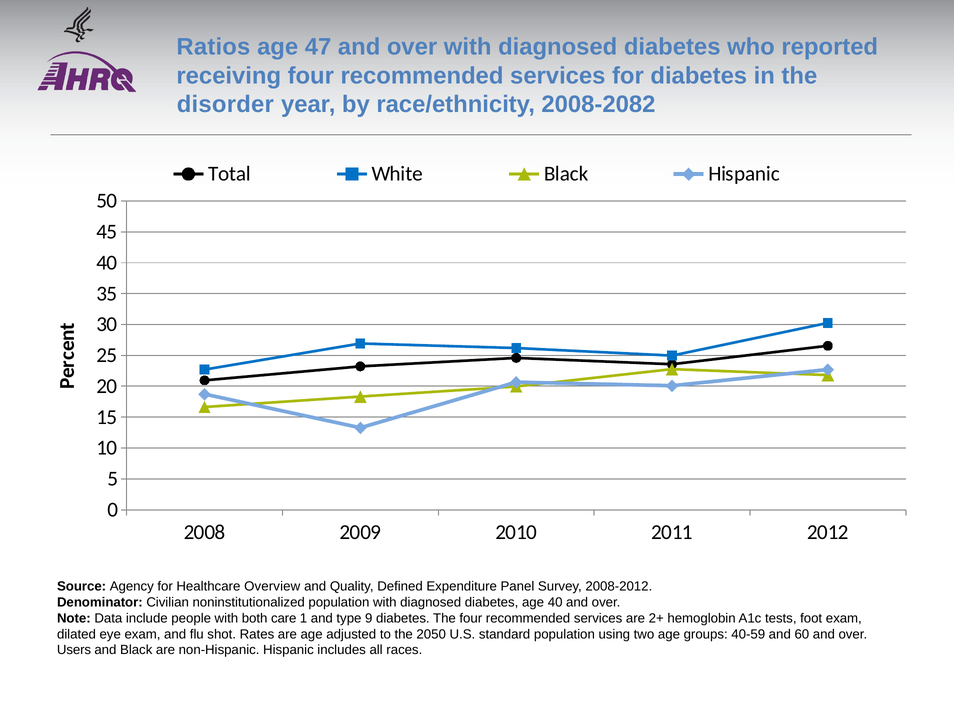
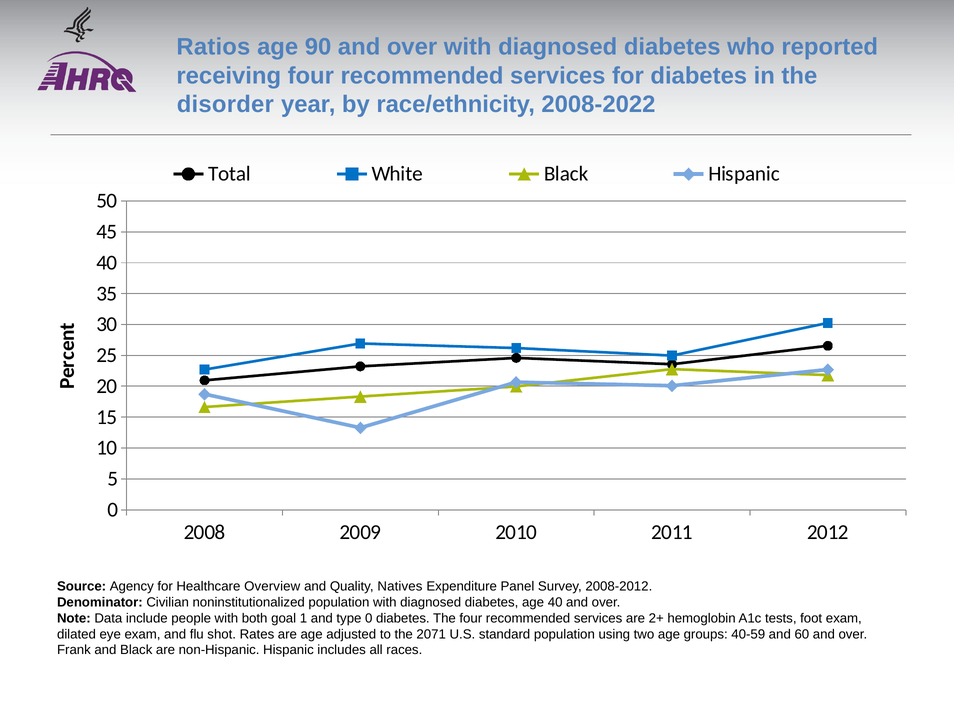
47: 47 -> 90 (318, 47)
2008-2082: 2008-2082 -> 2008-2022 (598, 104)
Defined: Defined -> Natives (400, 586)
care: care -> goal (284, 618)
type 9: 9 -> 0 (369, 618)
2050: 2050 -> 2071 (431, 634)
Users: Users -> Frank (74, 650)
